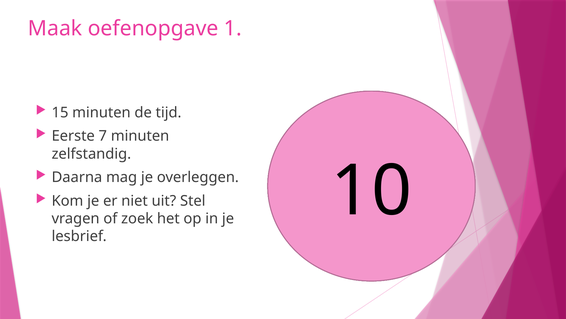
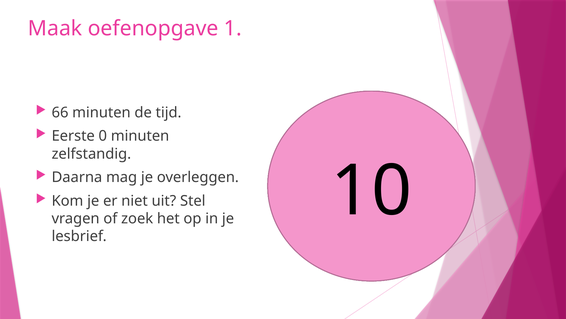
15: 15 -> 66 (60, 112)
7: 7 -> 0 (103, 136)
